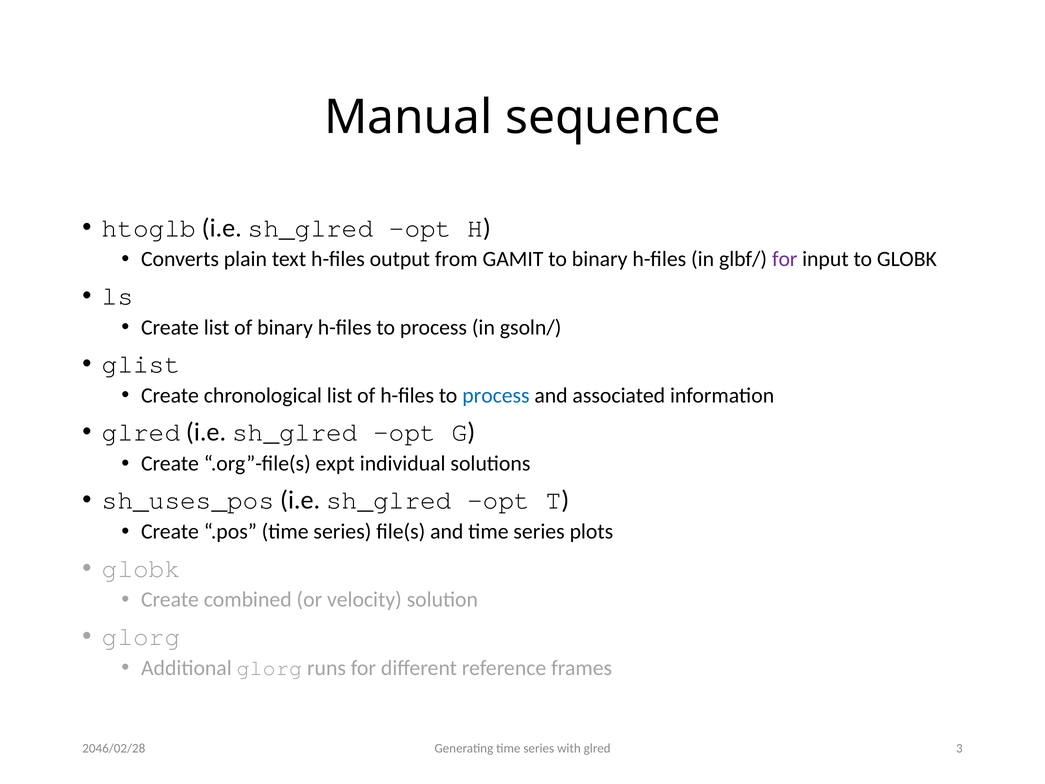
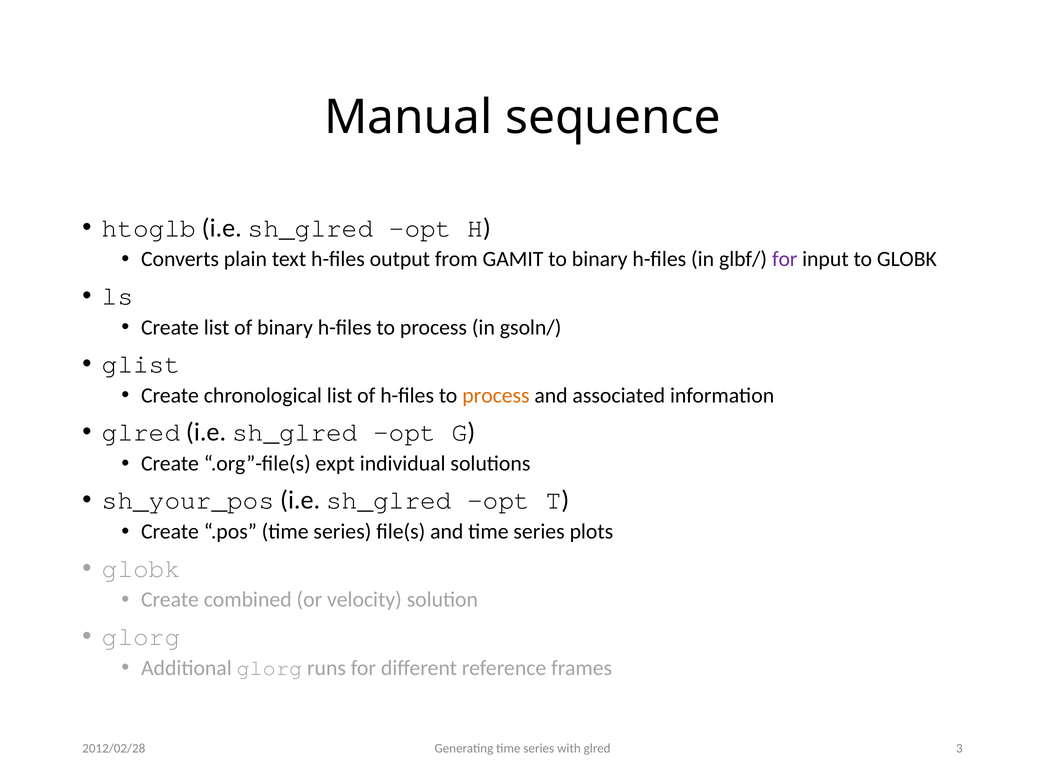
process colour: blue -> orange (496, 395)
sh_uses_pos: sh_uses_pos -> sh_your_pos (188, 500)
2046/02/28: 2046/02/28 -> 2012/02/28 (114, 748)
